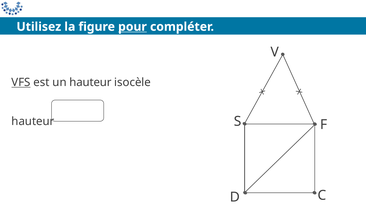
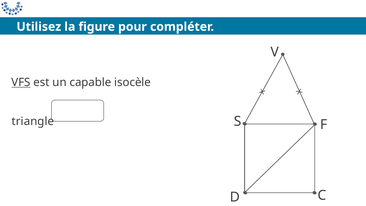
pour underline: present -> none (132, 27)
un hauteur: hauteur -> capable (90, 82)
hauteur: hauteur -> triangle (33, 121)
